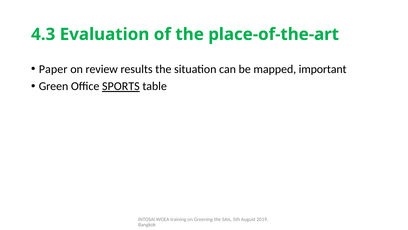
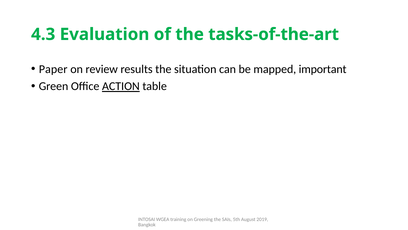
place-of-the-art: place-of-the-art -> tasks-of-the-art (274, 34)
SPORTS: SPORTS -> ACTION (121, 86)
